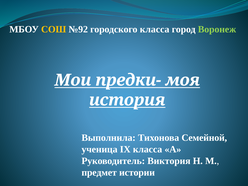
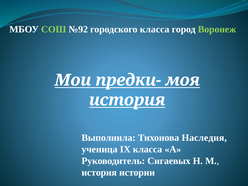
СОШ colour: yellow -> light green (54, 29)
Семейной: Семейной -> Наследия (204, 138)
Виктория: Виктория -> Сигаевых (169, 161)
предмет: предмет -> история (99, 173)
